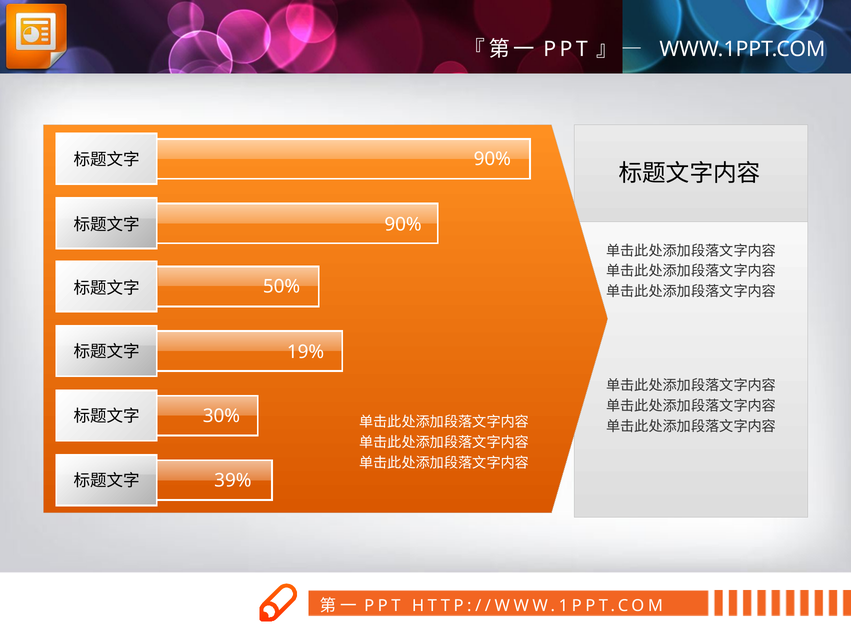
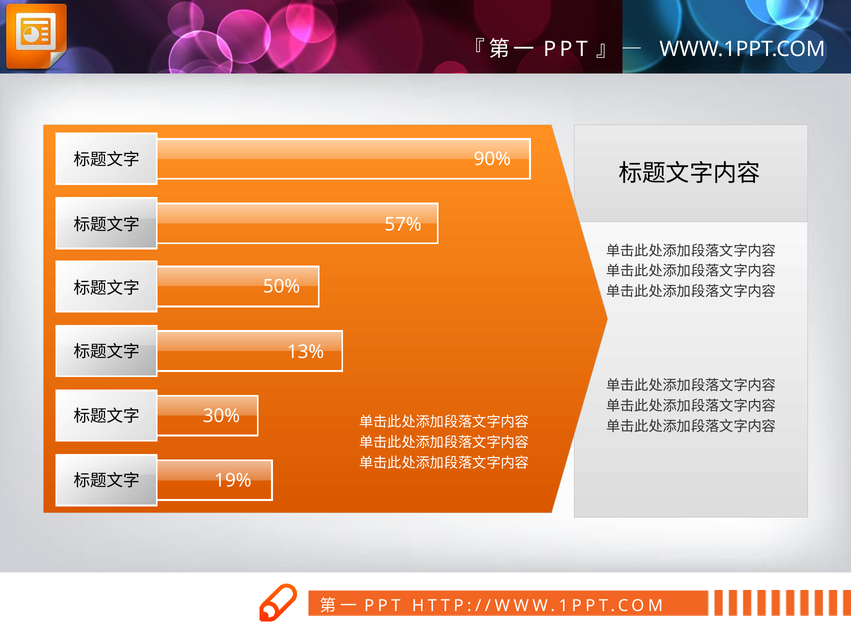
90%: 90% -> 57% (403, 225)
19%: 19% -> 13% (306, 352)
39%: 39% -> 19% (233, 481)
